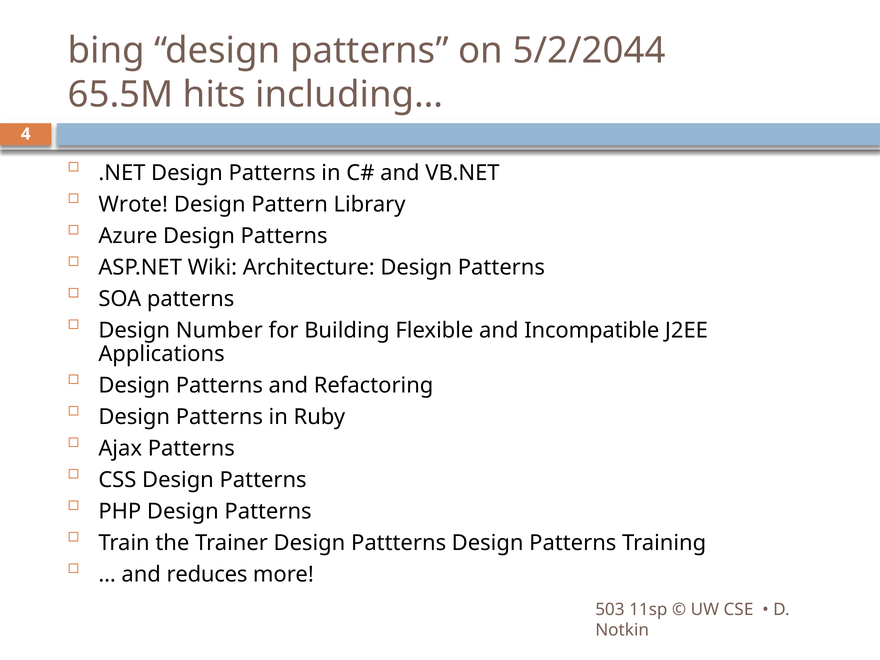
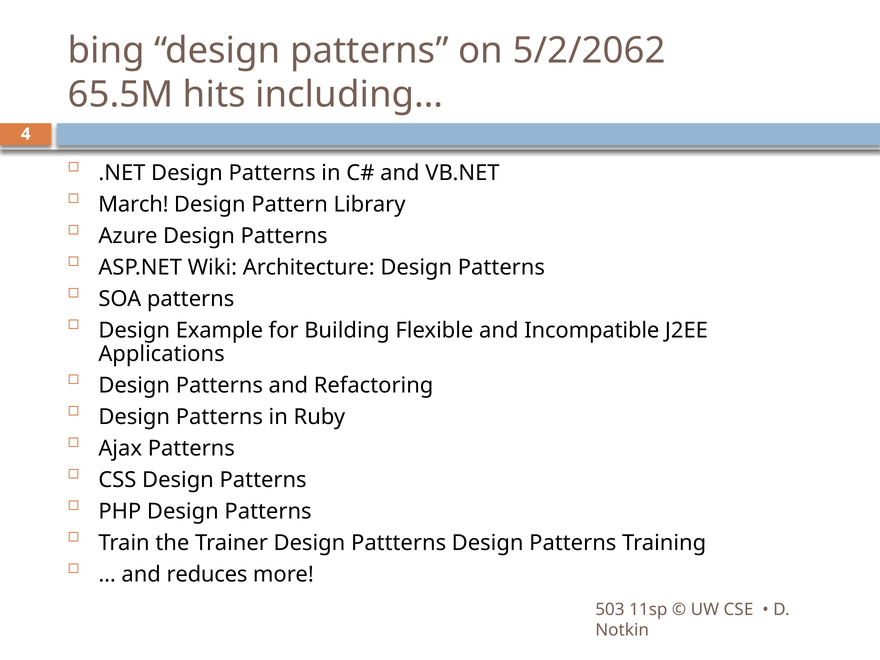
5/2/2044: 5/2/2044 -> 5/2/2062 (589, 51)
Wrote: Wrote -> March (133, 205)
Number: Number -> Example (219, 330)
